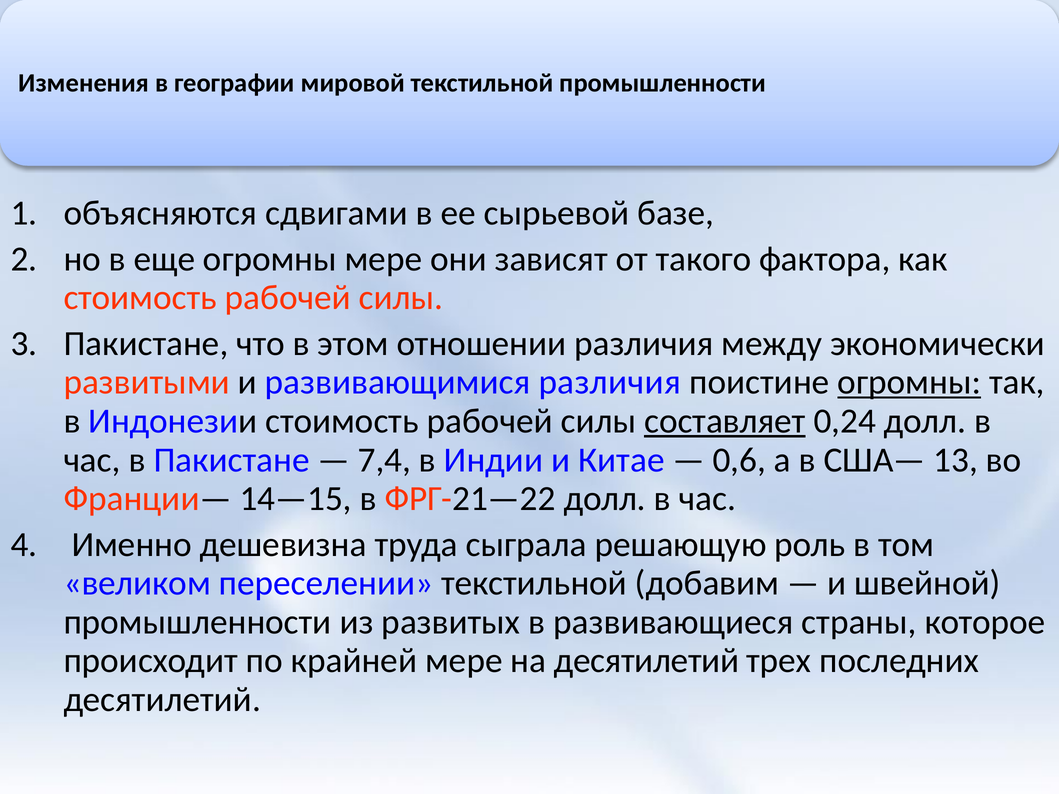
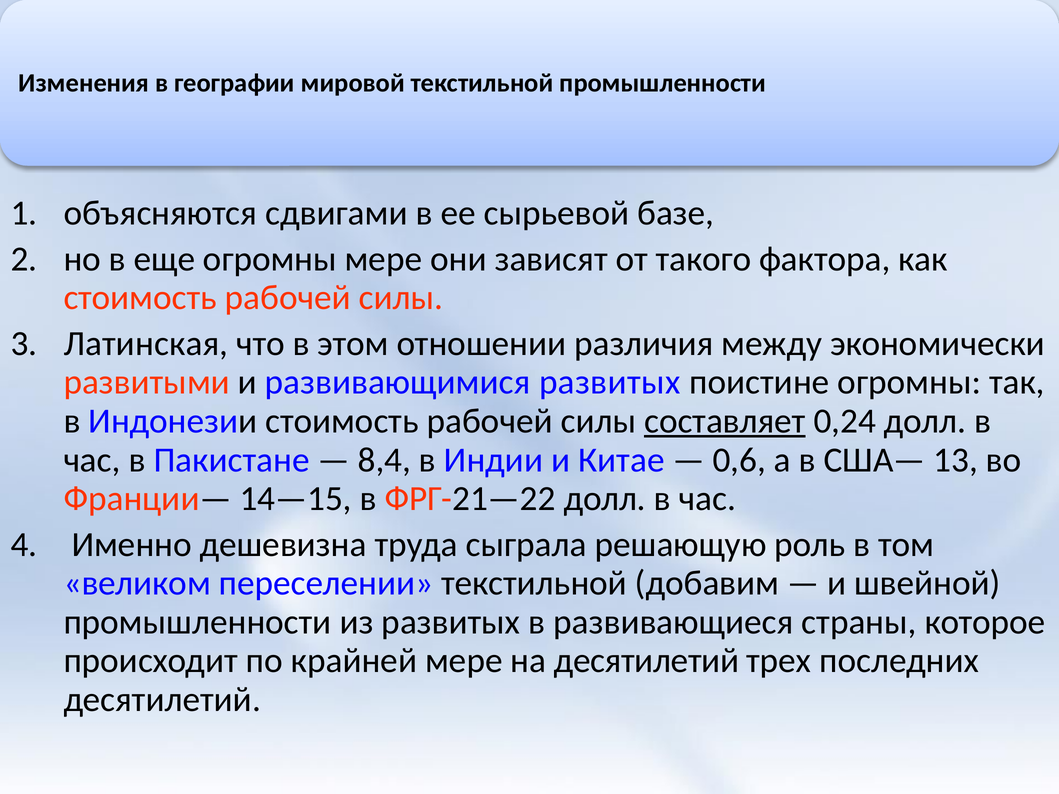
Пакистане: Пакистане -> Латинская (146, 344)
развивающимися различия: различия -> развитых (610, 382)
огромны underline: present -> none (909, 382)
7,4: 7,4 -> 8,4 (384, 460)
